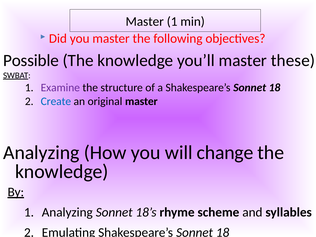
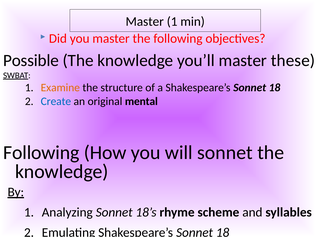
Examine colour: purple -> orange (60, 88)
original master: master -> mental (141, 101)
Analyzing: Analyzing -> Following (41, 153)
will change: change -> sonnet (225, 153)
